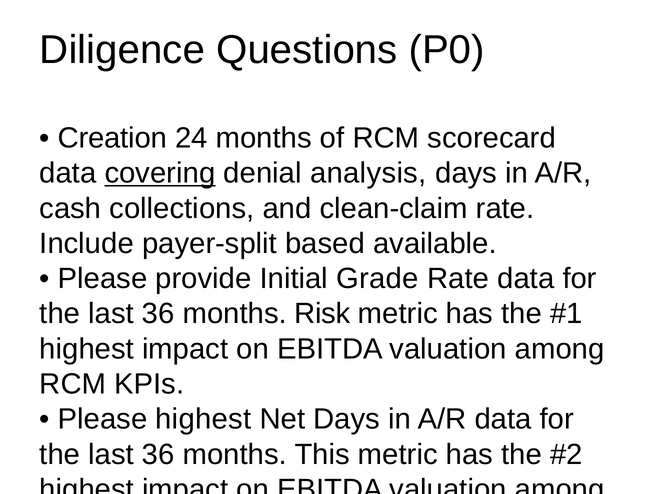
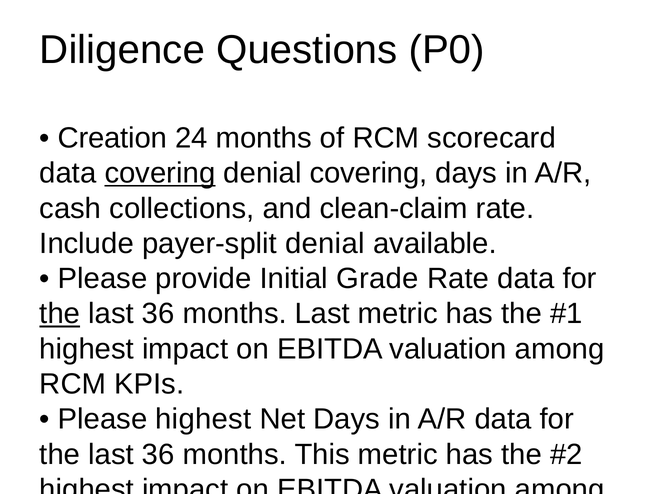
denial analysis: analysis -> covering (369, 173)
payer-split based: based -> denial (325, 244)
the underline: none -> present (60, 314)
months Risk: Risk -> Last (322, 314)
